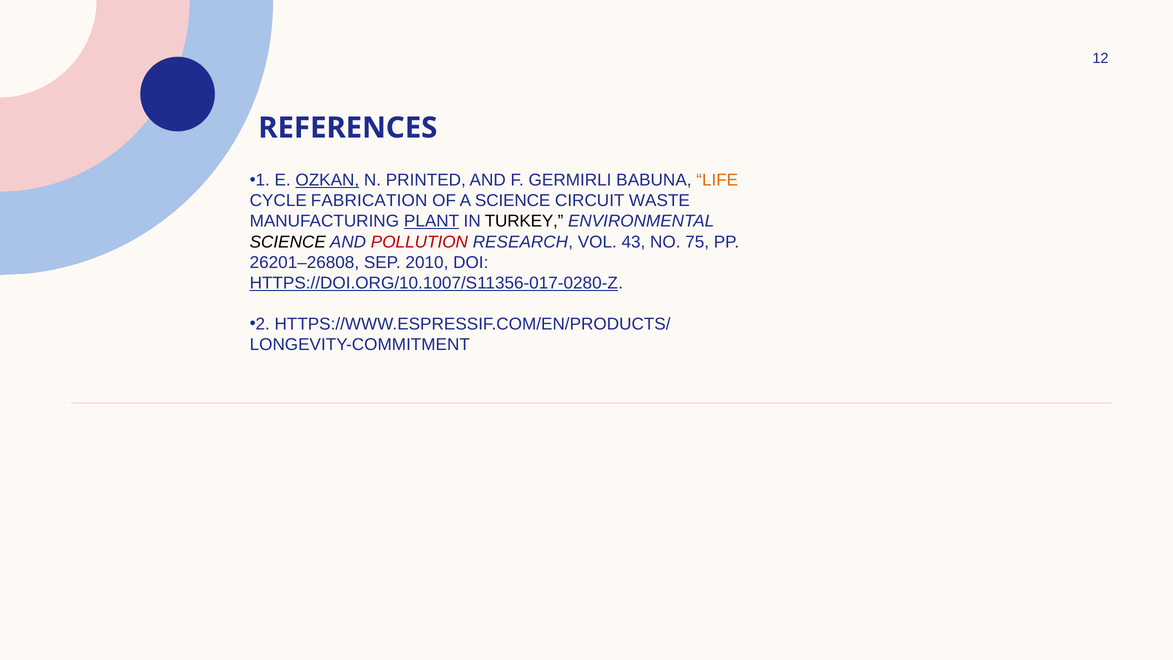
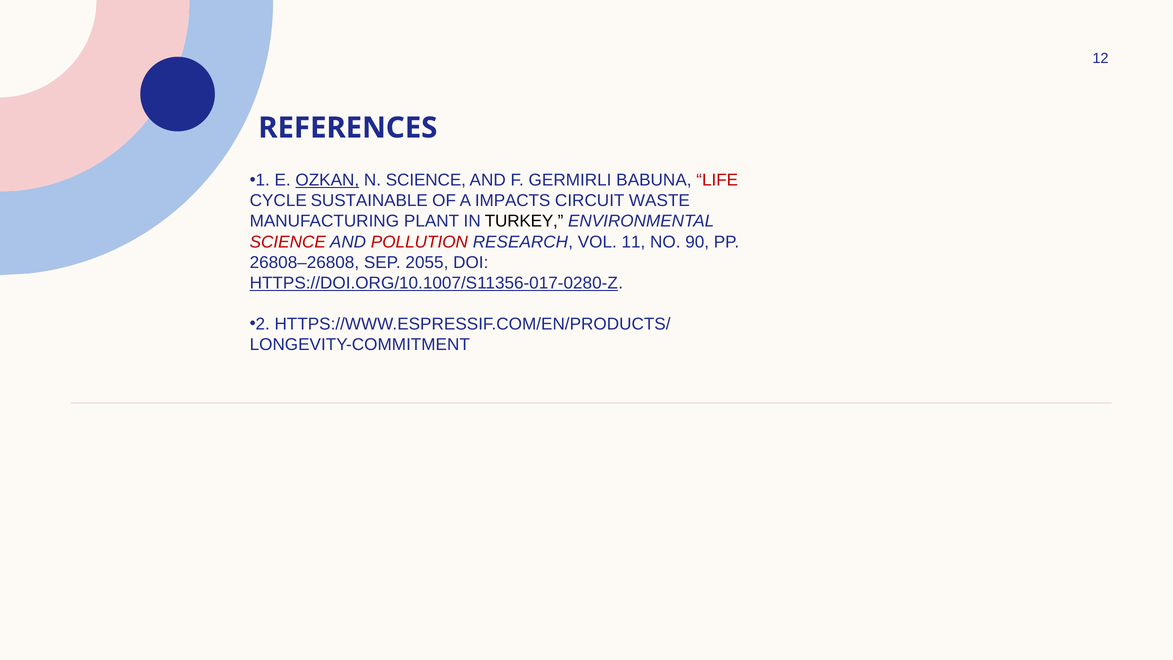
N PRINTED: PRINTED -> SCIENCE (426, 180)
LIFE colour: orange -> red (717, 180)
FABRICATION: FABRICATION -> SUSTAINABLE (369, 201)
A SCIENCE: SCIENCE -> IMPACTS (513, 201)
PLANT underline: present -> none (432, 221)
SCIENCE colour: black -> red (288, 242)
43: 43 -> 11 (633, 242)
75: 75 -> 90 (697, 242)
26201–26808: 26201–26808 -> 26808–26808 (304, 262)
2010: 2010 -> 2055 (427, 262)
